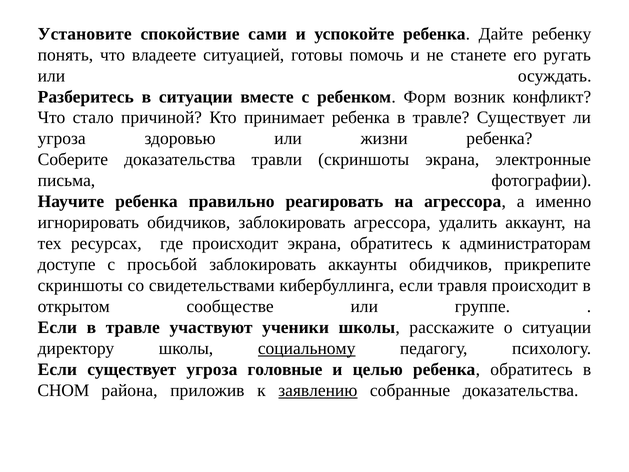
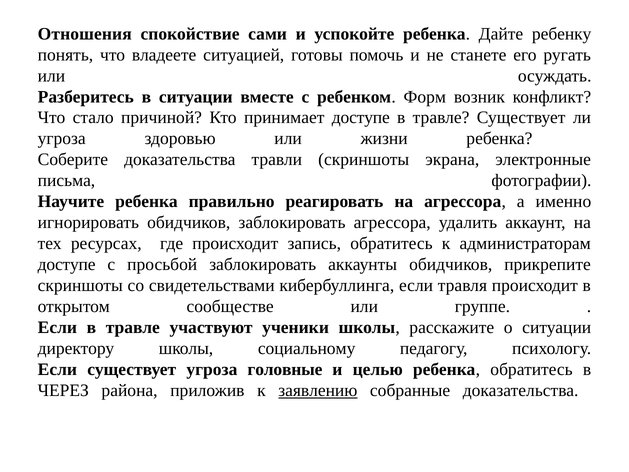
Установите: Установите -> Отношения (85, 34)
принимает ребенка: ребенка -> доступе (361, 118)
происходит экрана: экрана -> запись (314, 244)
социальному underline: present -> none (307, 348)
СНОМ: СНОМ -> ЧЕРЕЗ (63, 390)
